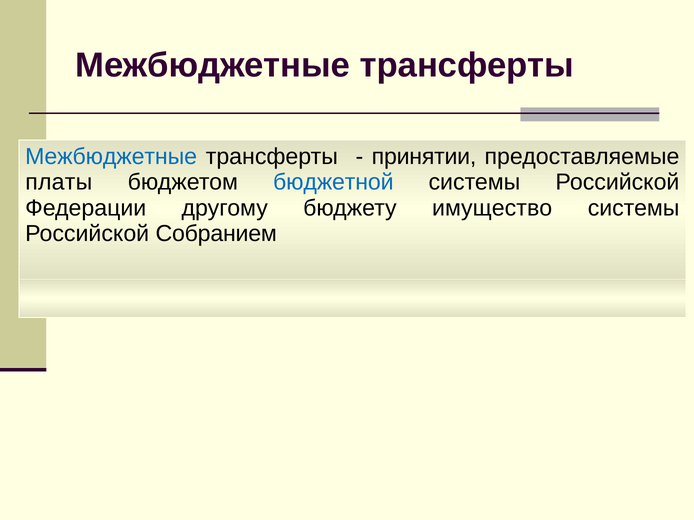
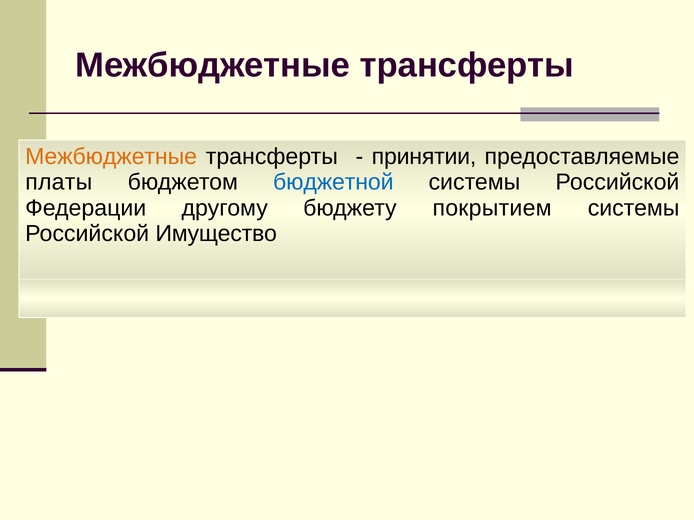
Межбюджетные colour: blue -> orange (111, 157)
имущество: имущество -> покрытием (492, 208)
Собранием: Собранием -> Имущество (216, 234)
